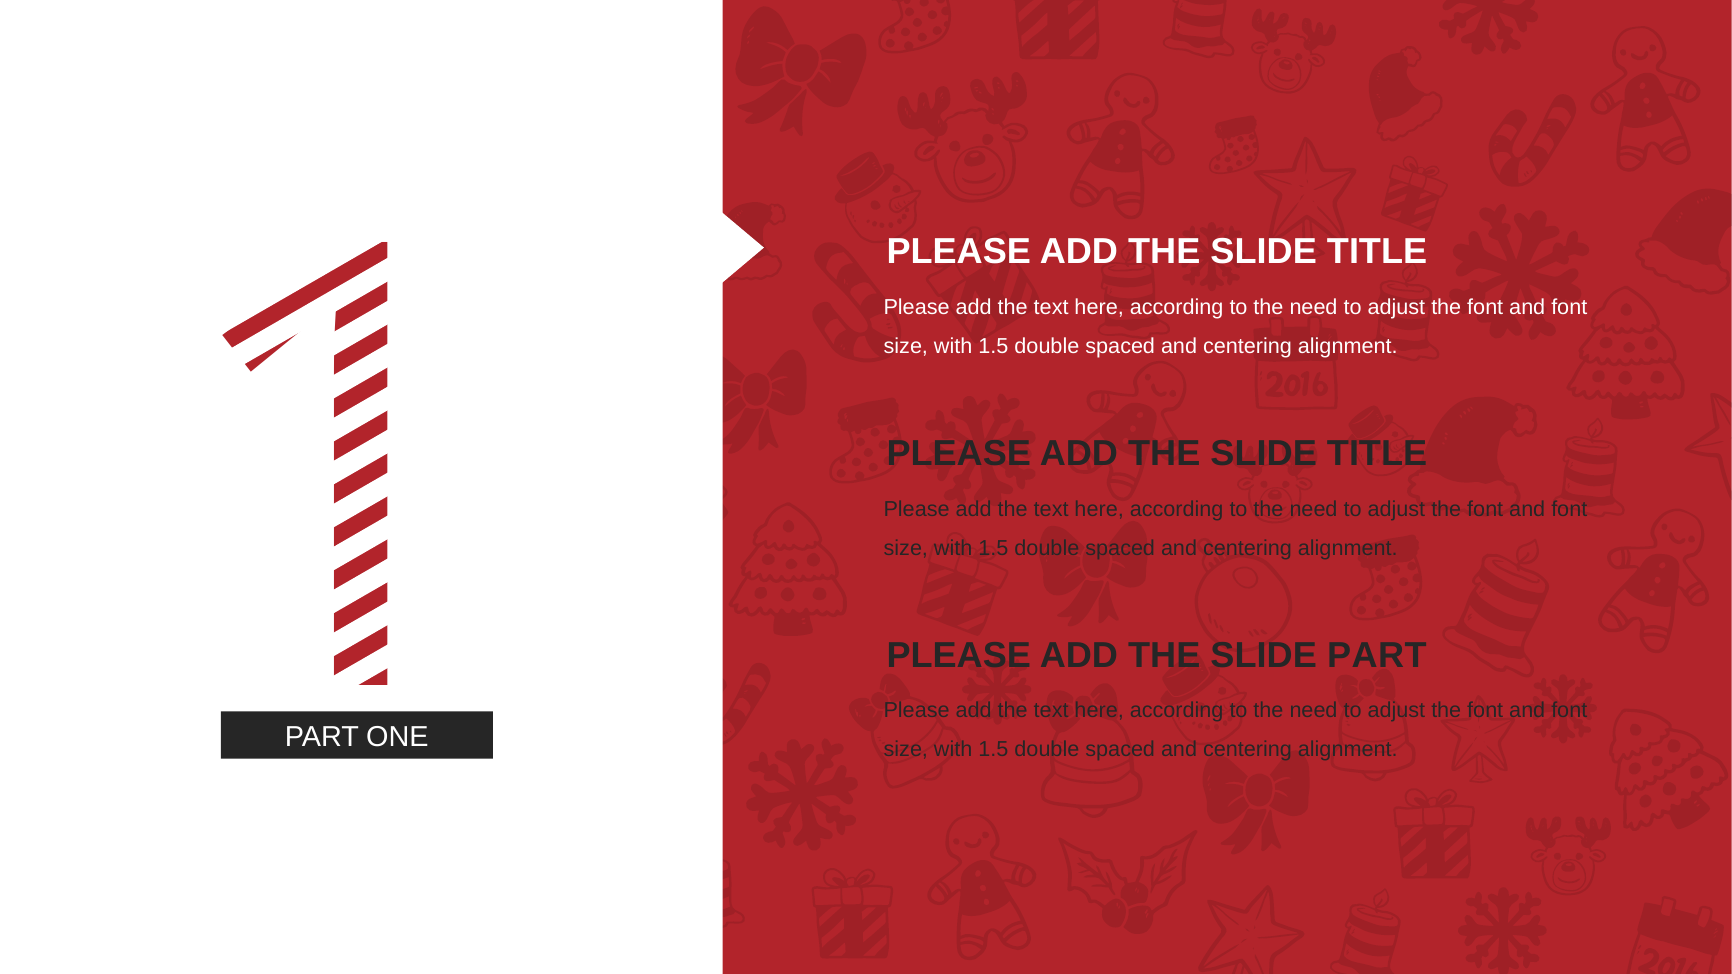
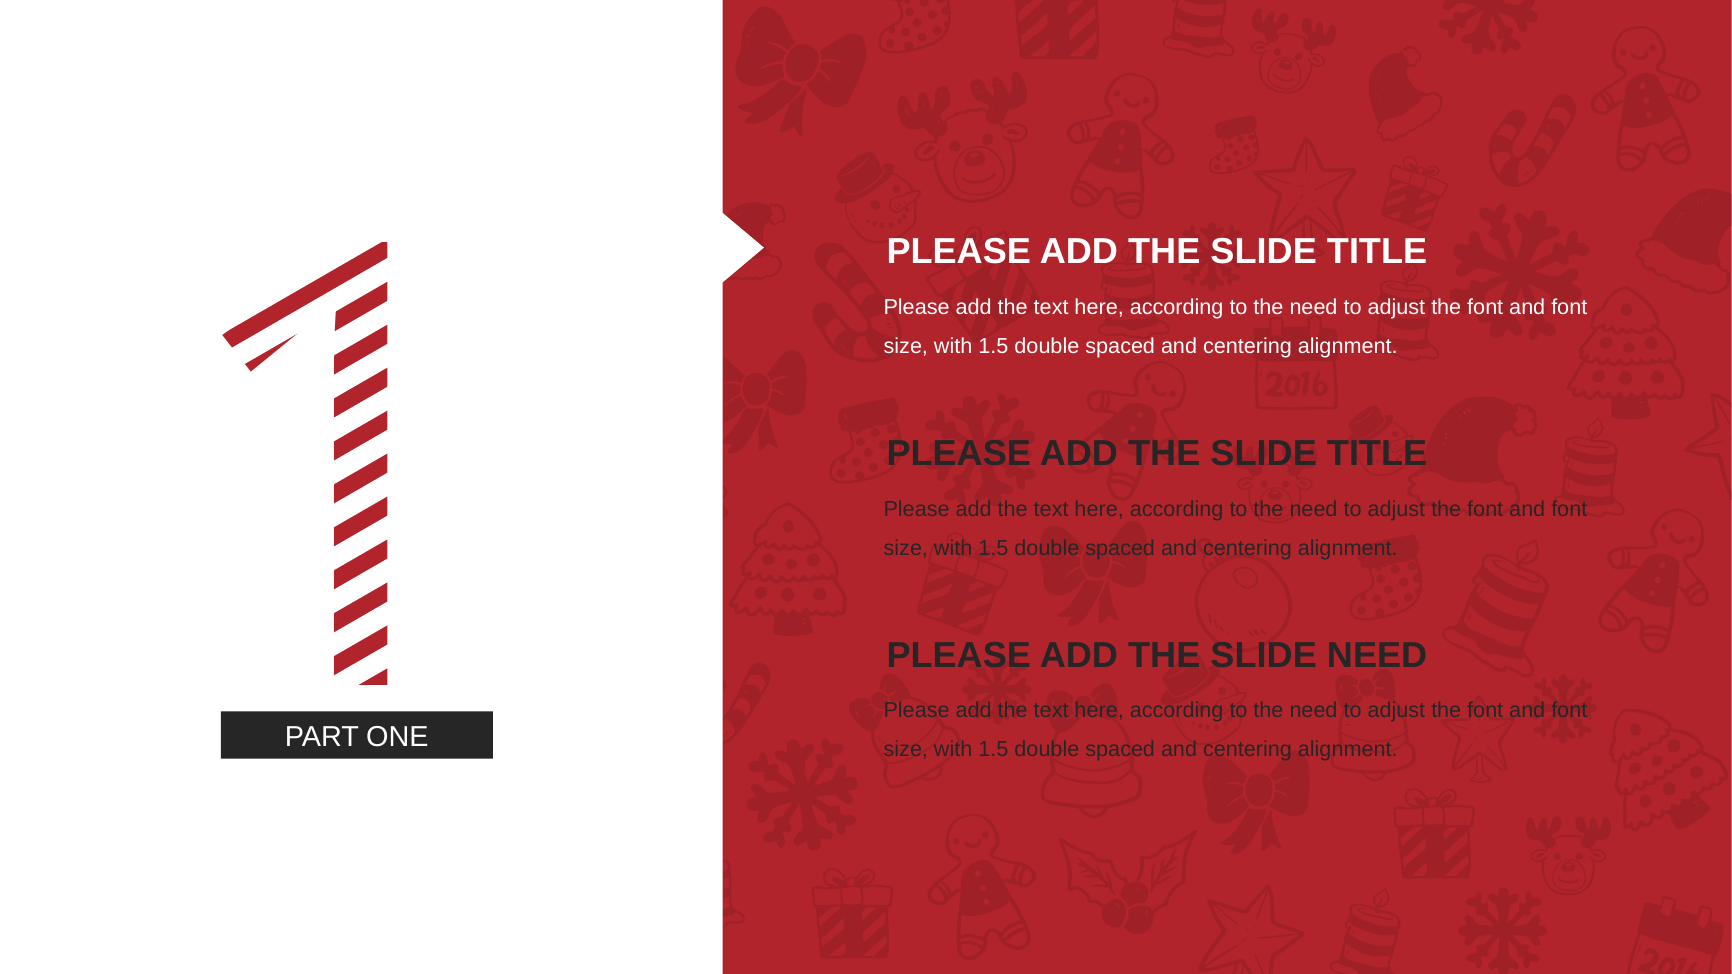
SLIDE PART: PART -> NEED (1377, 655)
